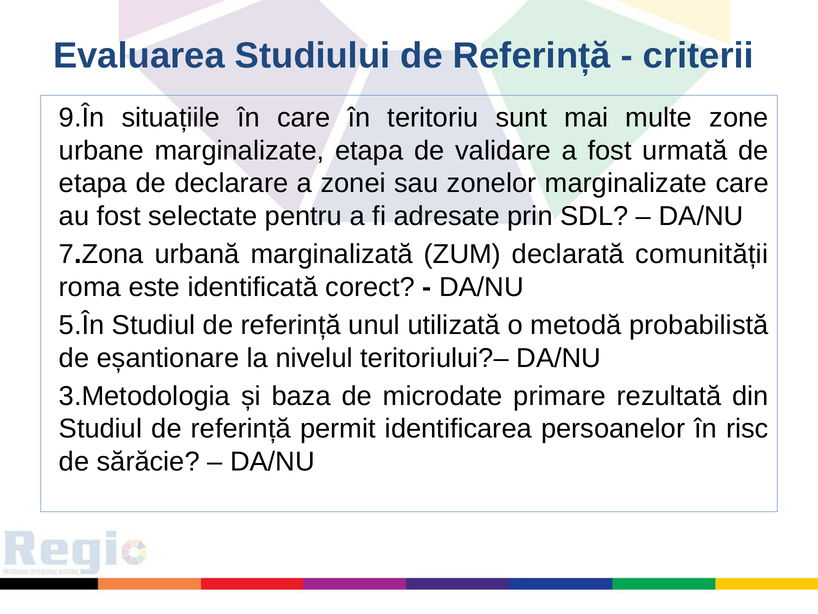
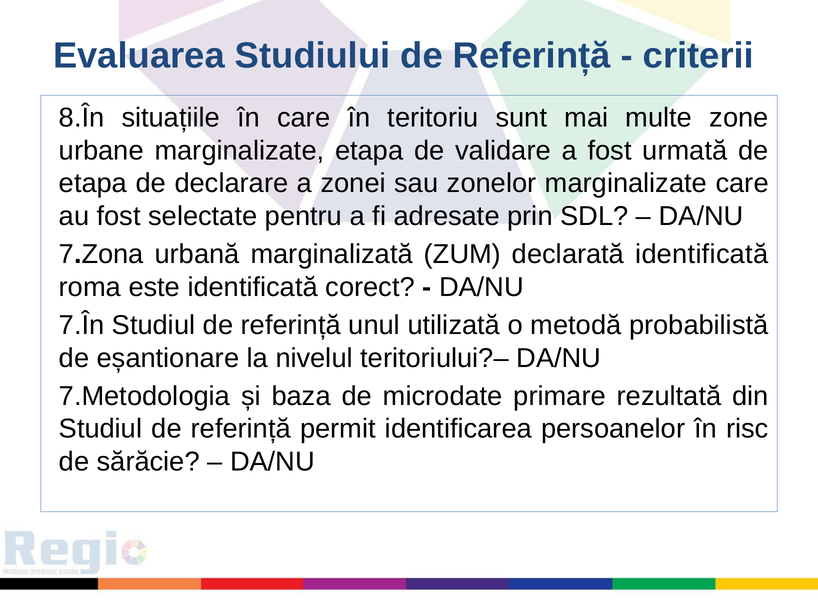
9.În: 9.În -> 8.În (82, 118)
declarată comunității: comunității -> identificată (702, 254)
5.În: 5.În -> 7.În (82, 325)
3.Metodologia: 3.Metodologia -> 7.Metodologia (144, 396)
